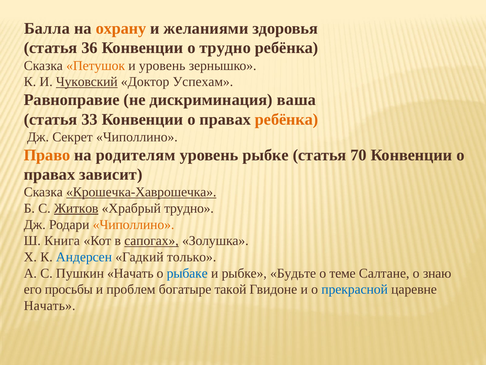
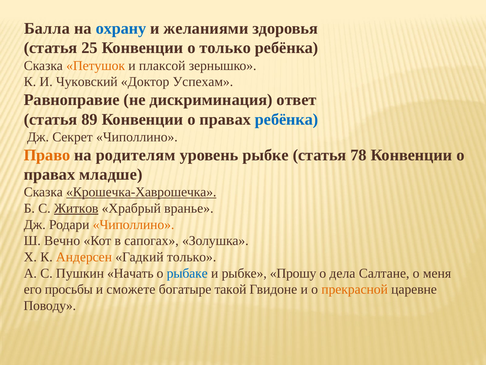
охрану colour: orange -> blue (121, 28)
36: 36 -> 25 (90, 48)
о трудно: трудно -> только (225, 48)
и уровень: уровень -> плаксой (162, 65)
Чуковский underline: present -> none (87, 82)
ваша: ваша -> ответ (297, 100)
33: 33 -> 89 (90, 119)
ребёнка colour: orange -> blue (287, 119)
70: 70 -> 78 (359, 155)
зависит: зависит -> младше (111, 174)
Храбрый трудно: трудно -> вранье (189, 208)
Книга: Книга -> Вечно (62, 240)
сапогах underline: present -> none (152, 240)
Андерсен colour: blue -> orange (84, 257)
Будьте: Будьте -> Прошу (293, 273)
теме: теме -> дела (342, 273)
знаю: знаю -> меня (437, 273)
проблем: проблем -> сможете (131, 289)
прекрасной colour: blue -> orange (355, 289)
Начать: Начать -> Поводу (50, 305)
